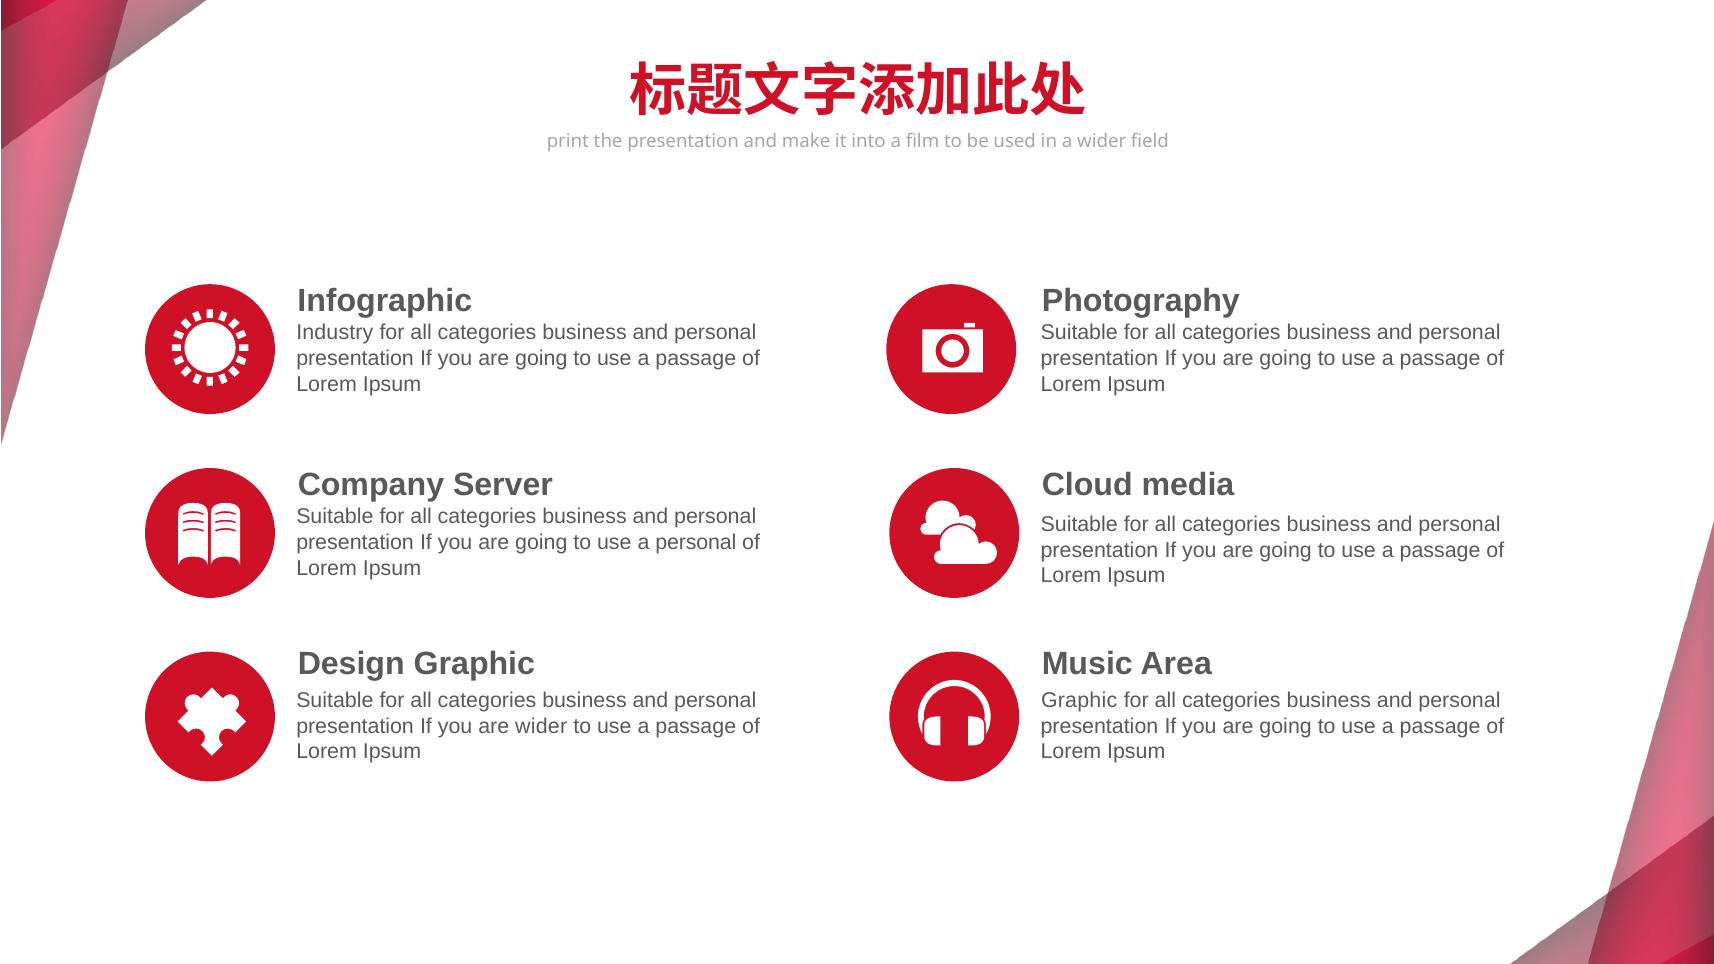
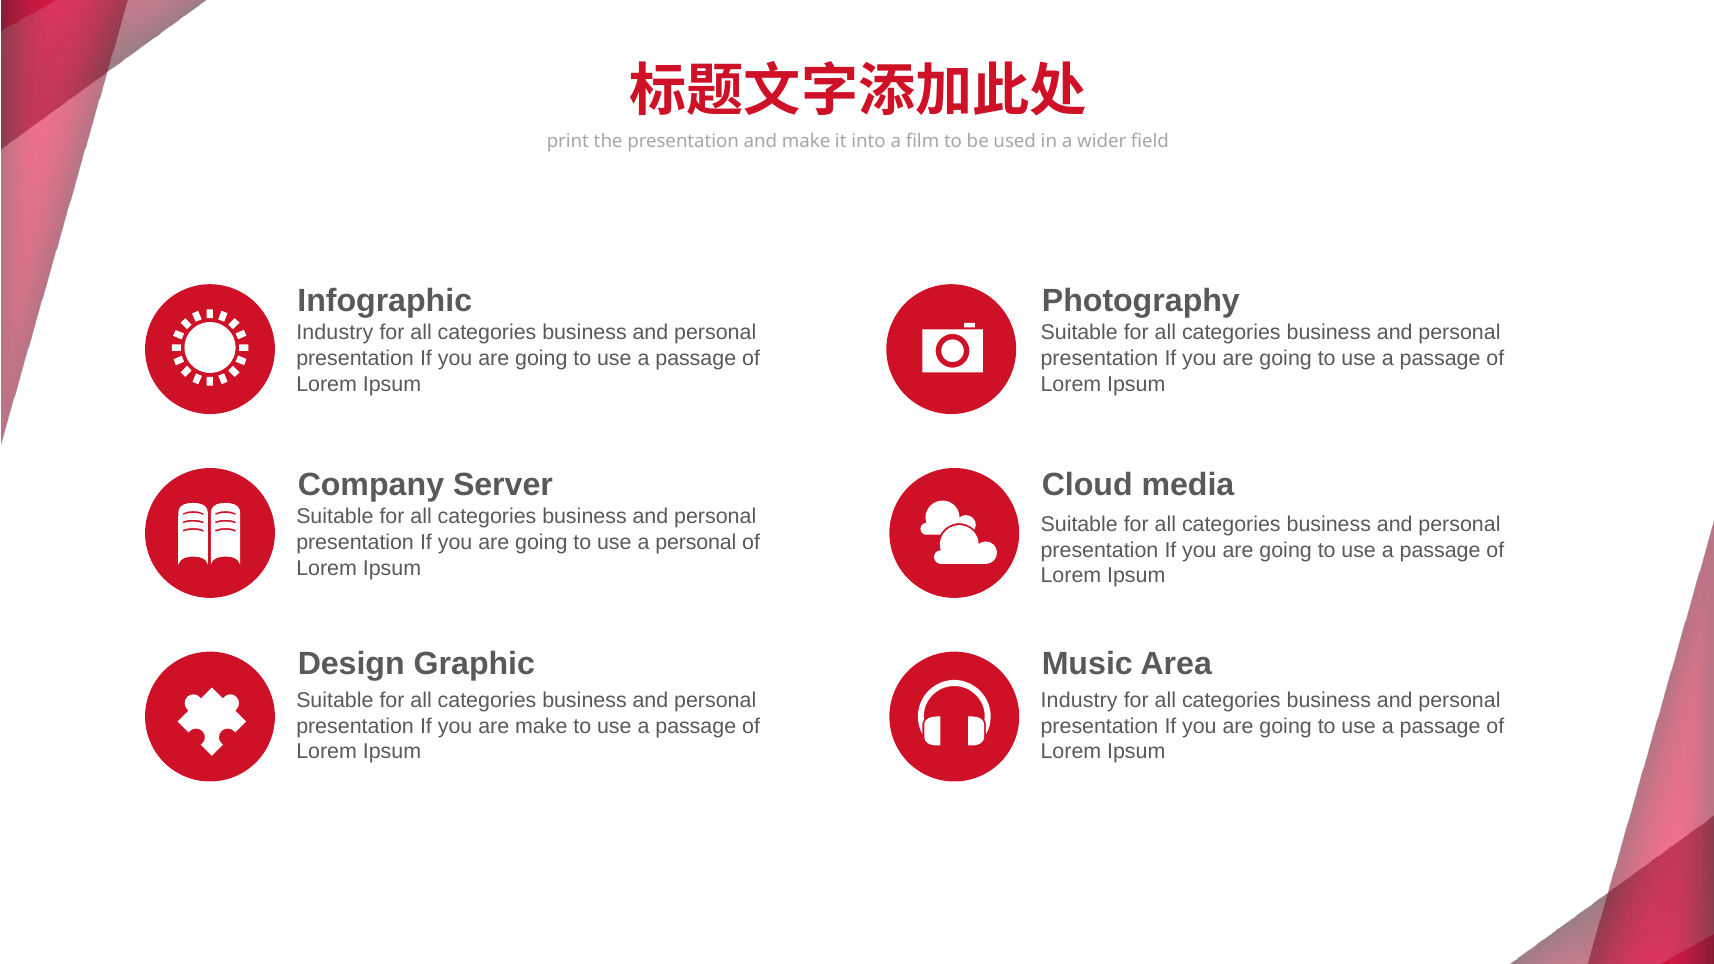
Graphic: Graphic -> Industry (1079, 700)
are wider: wider -> make (541, 726)
